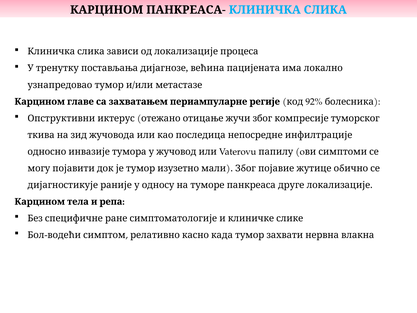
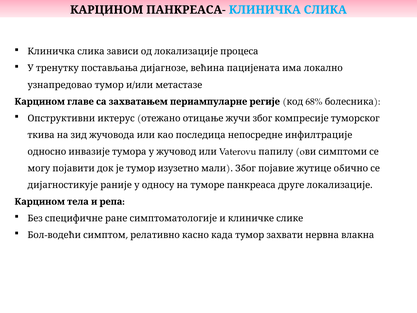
92%: 92% -> 68% (314, 102)
